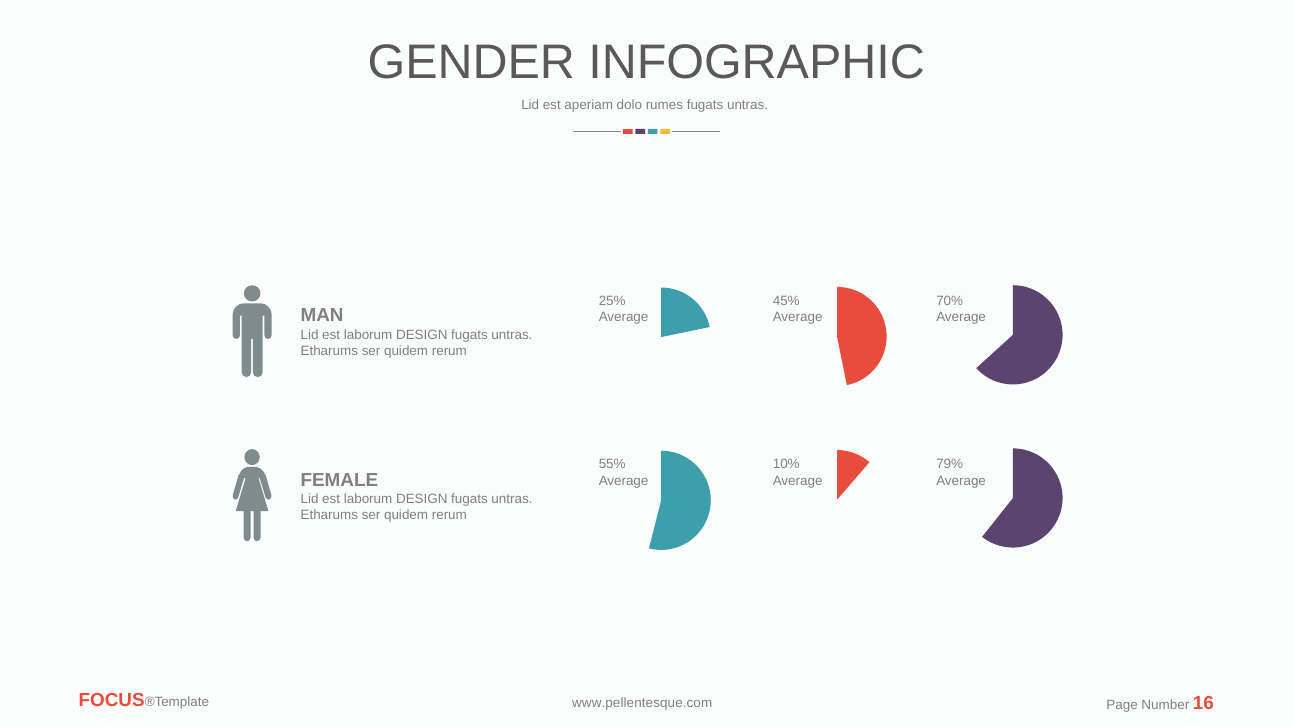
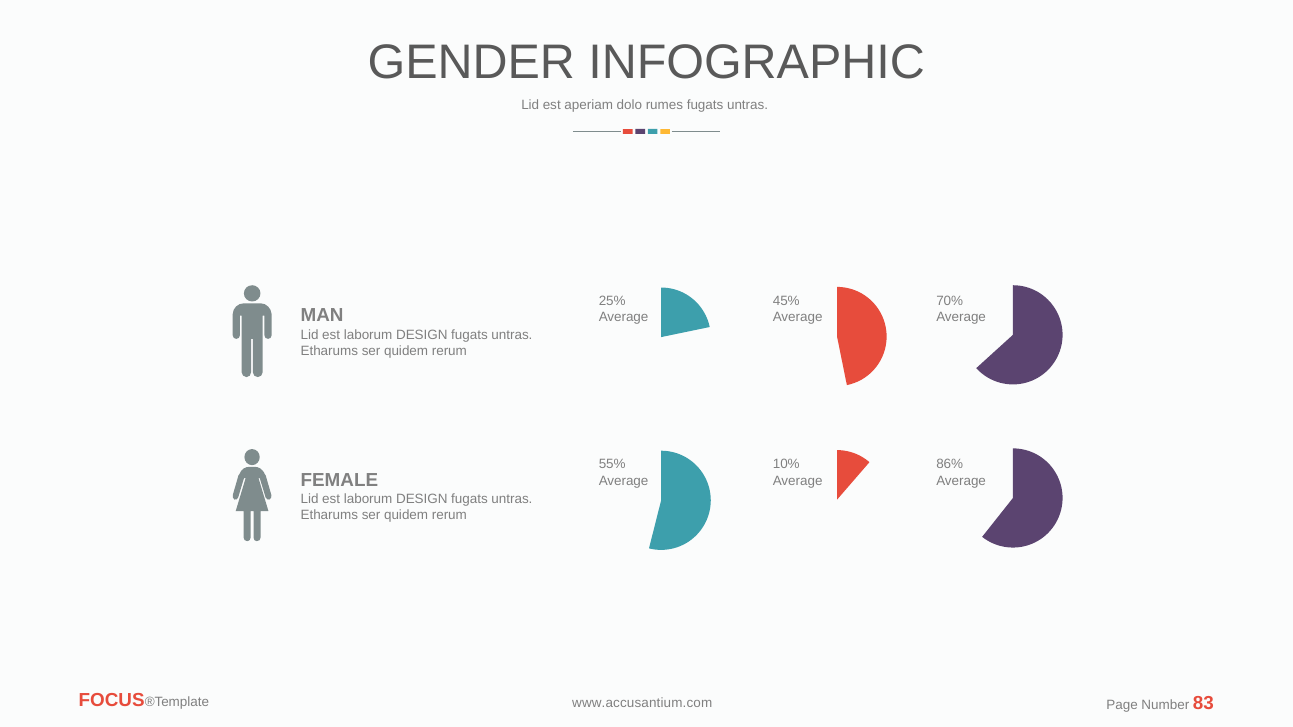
79%: 79% -> 86% (950, 465)
www.pellentesque.com: www.pellentesque.com -> www.accusantium.com (642, 703)
16: 16 -> 83 (1203, 704)
